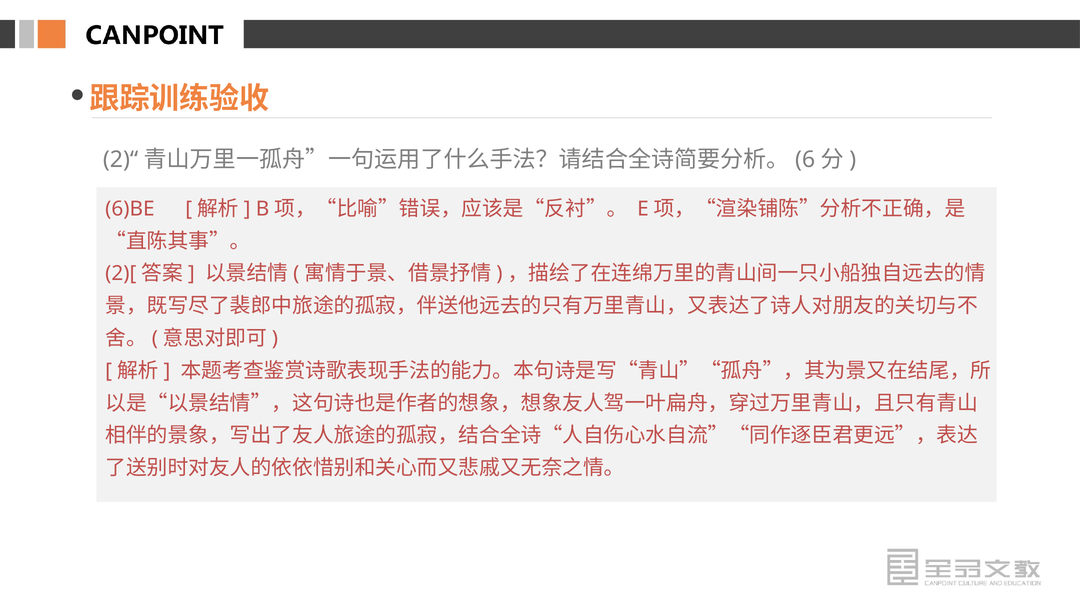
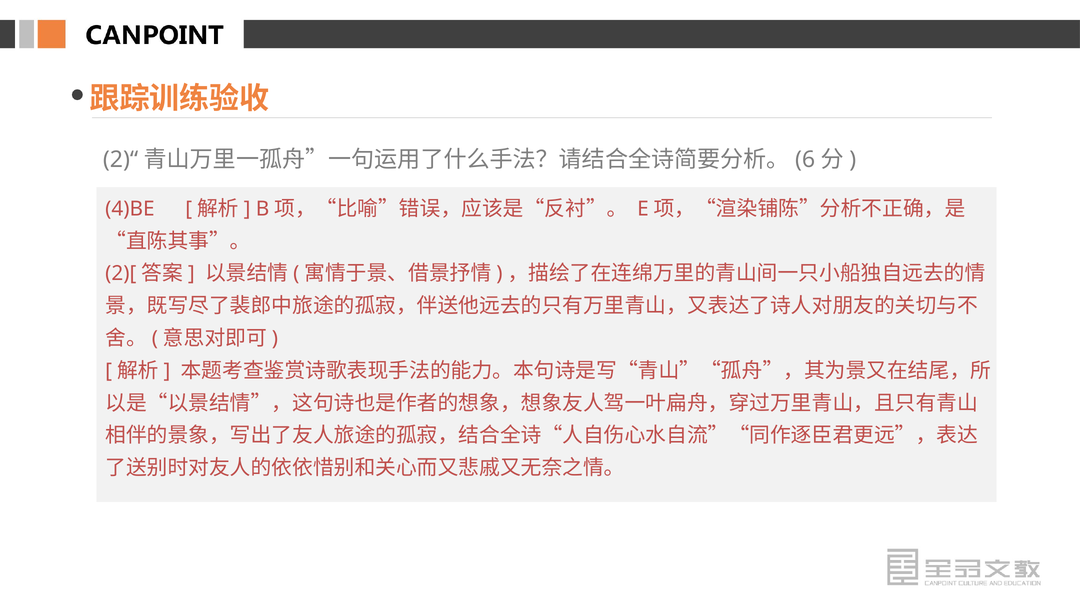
6)BE: 6)BE -> 4)BE (130, 209)
